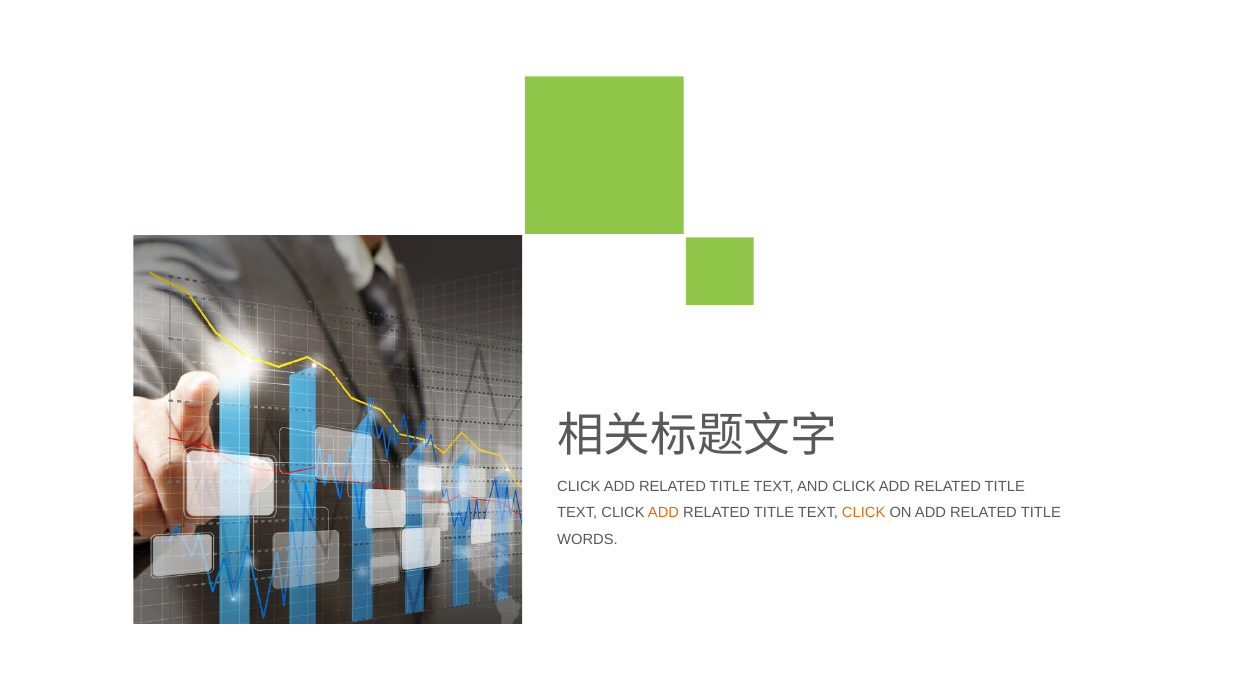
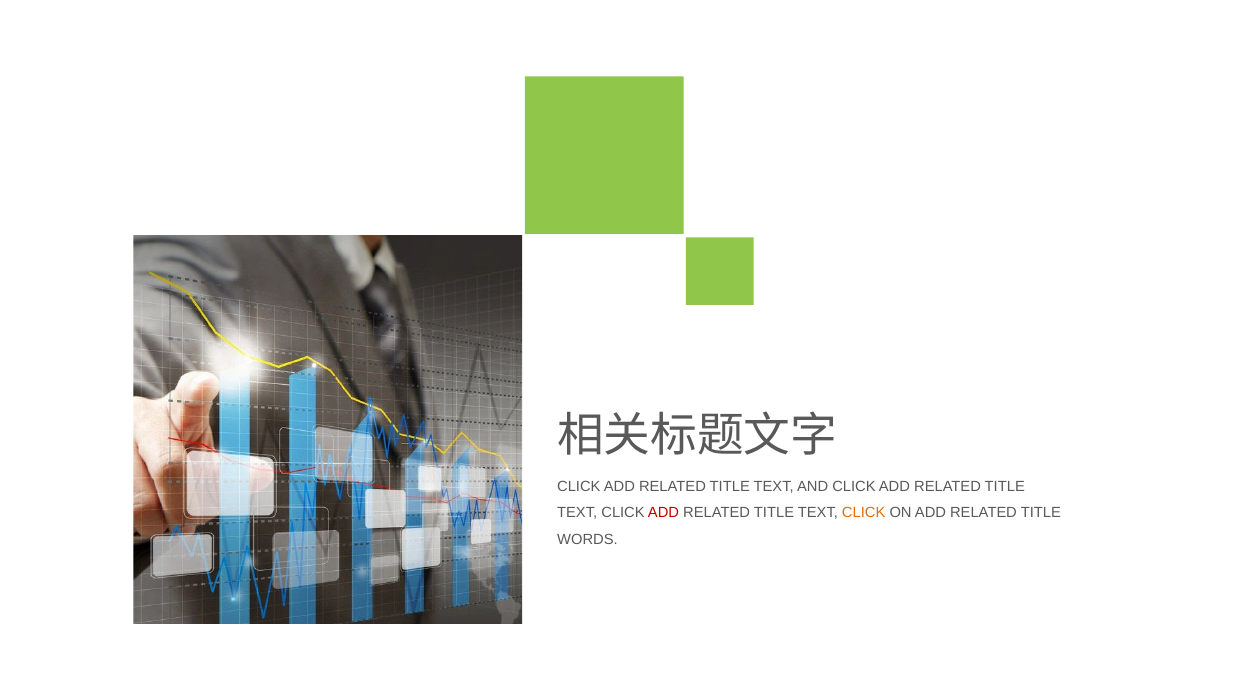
ADD colour: orange -> red (664, 513)
